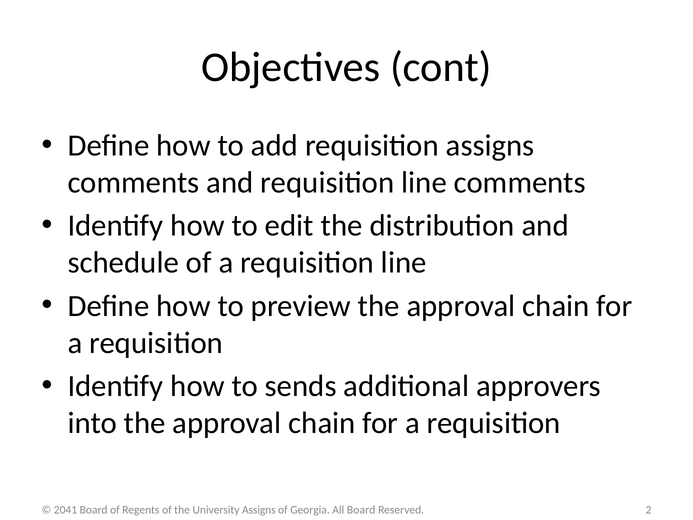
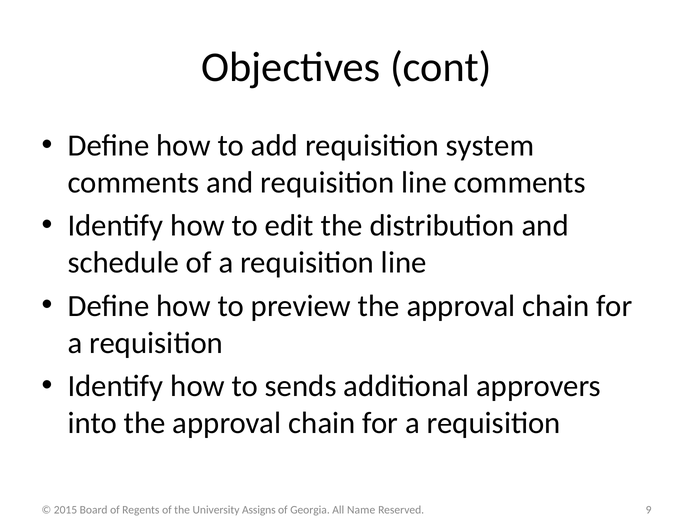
requisition assigns: assigns -> system (490, 145)
2041: 2041 -> 2015 (65, 510)
All Board: Board -> Name (361, 510)
2: 2 -> 9 (649, 510)
